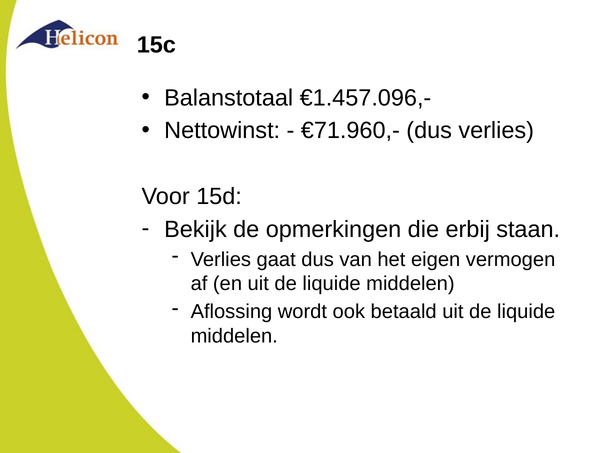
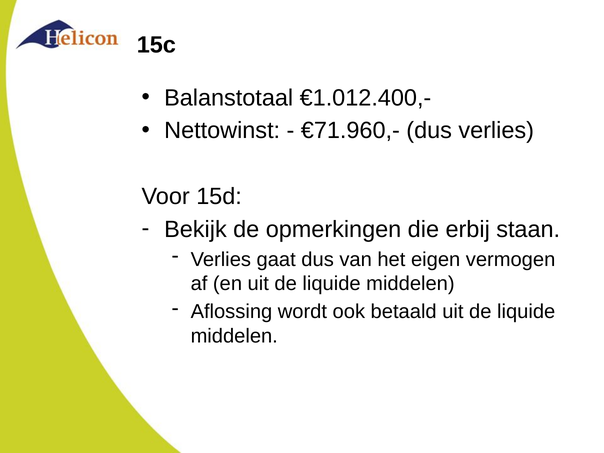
€1.457.096,-: €1.457.096,- -> €1.012.400,- (365, 98)
